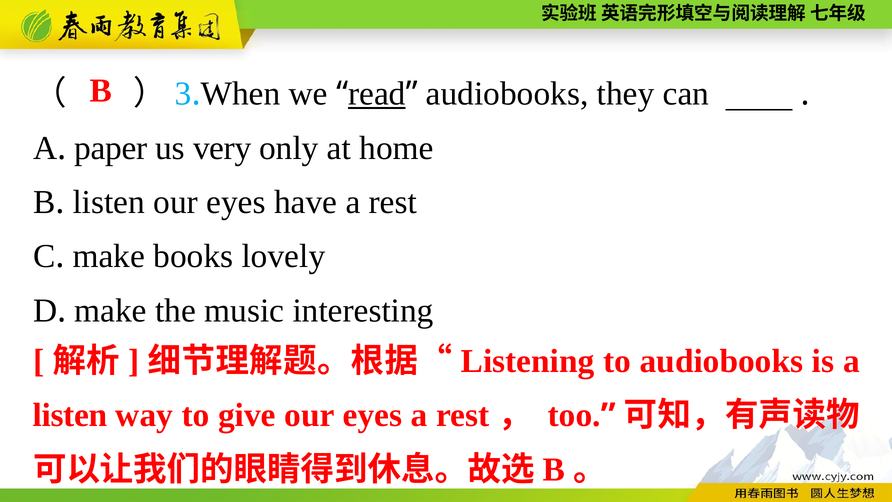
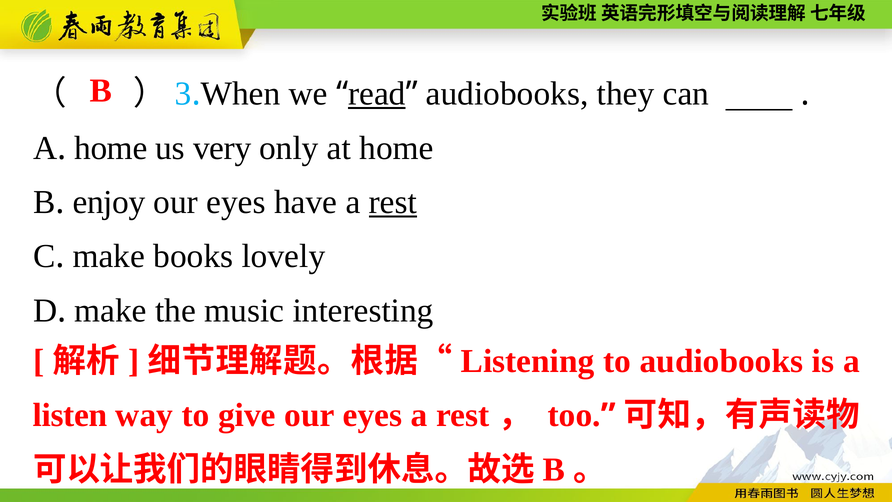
paper: paper -> home (111, 148)
listen: listen -> enjoy (109, 202)
rest underline: none -> present (393, 202)
